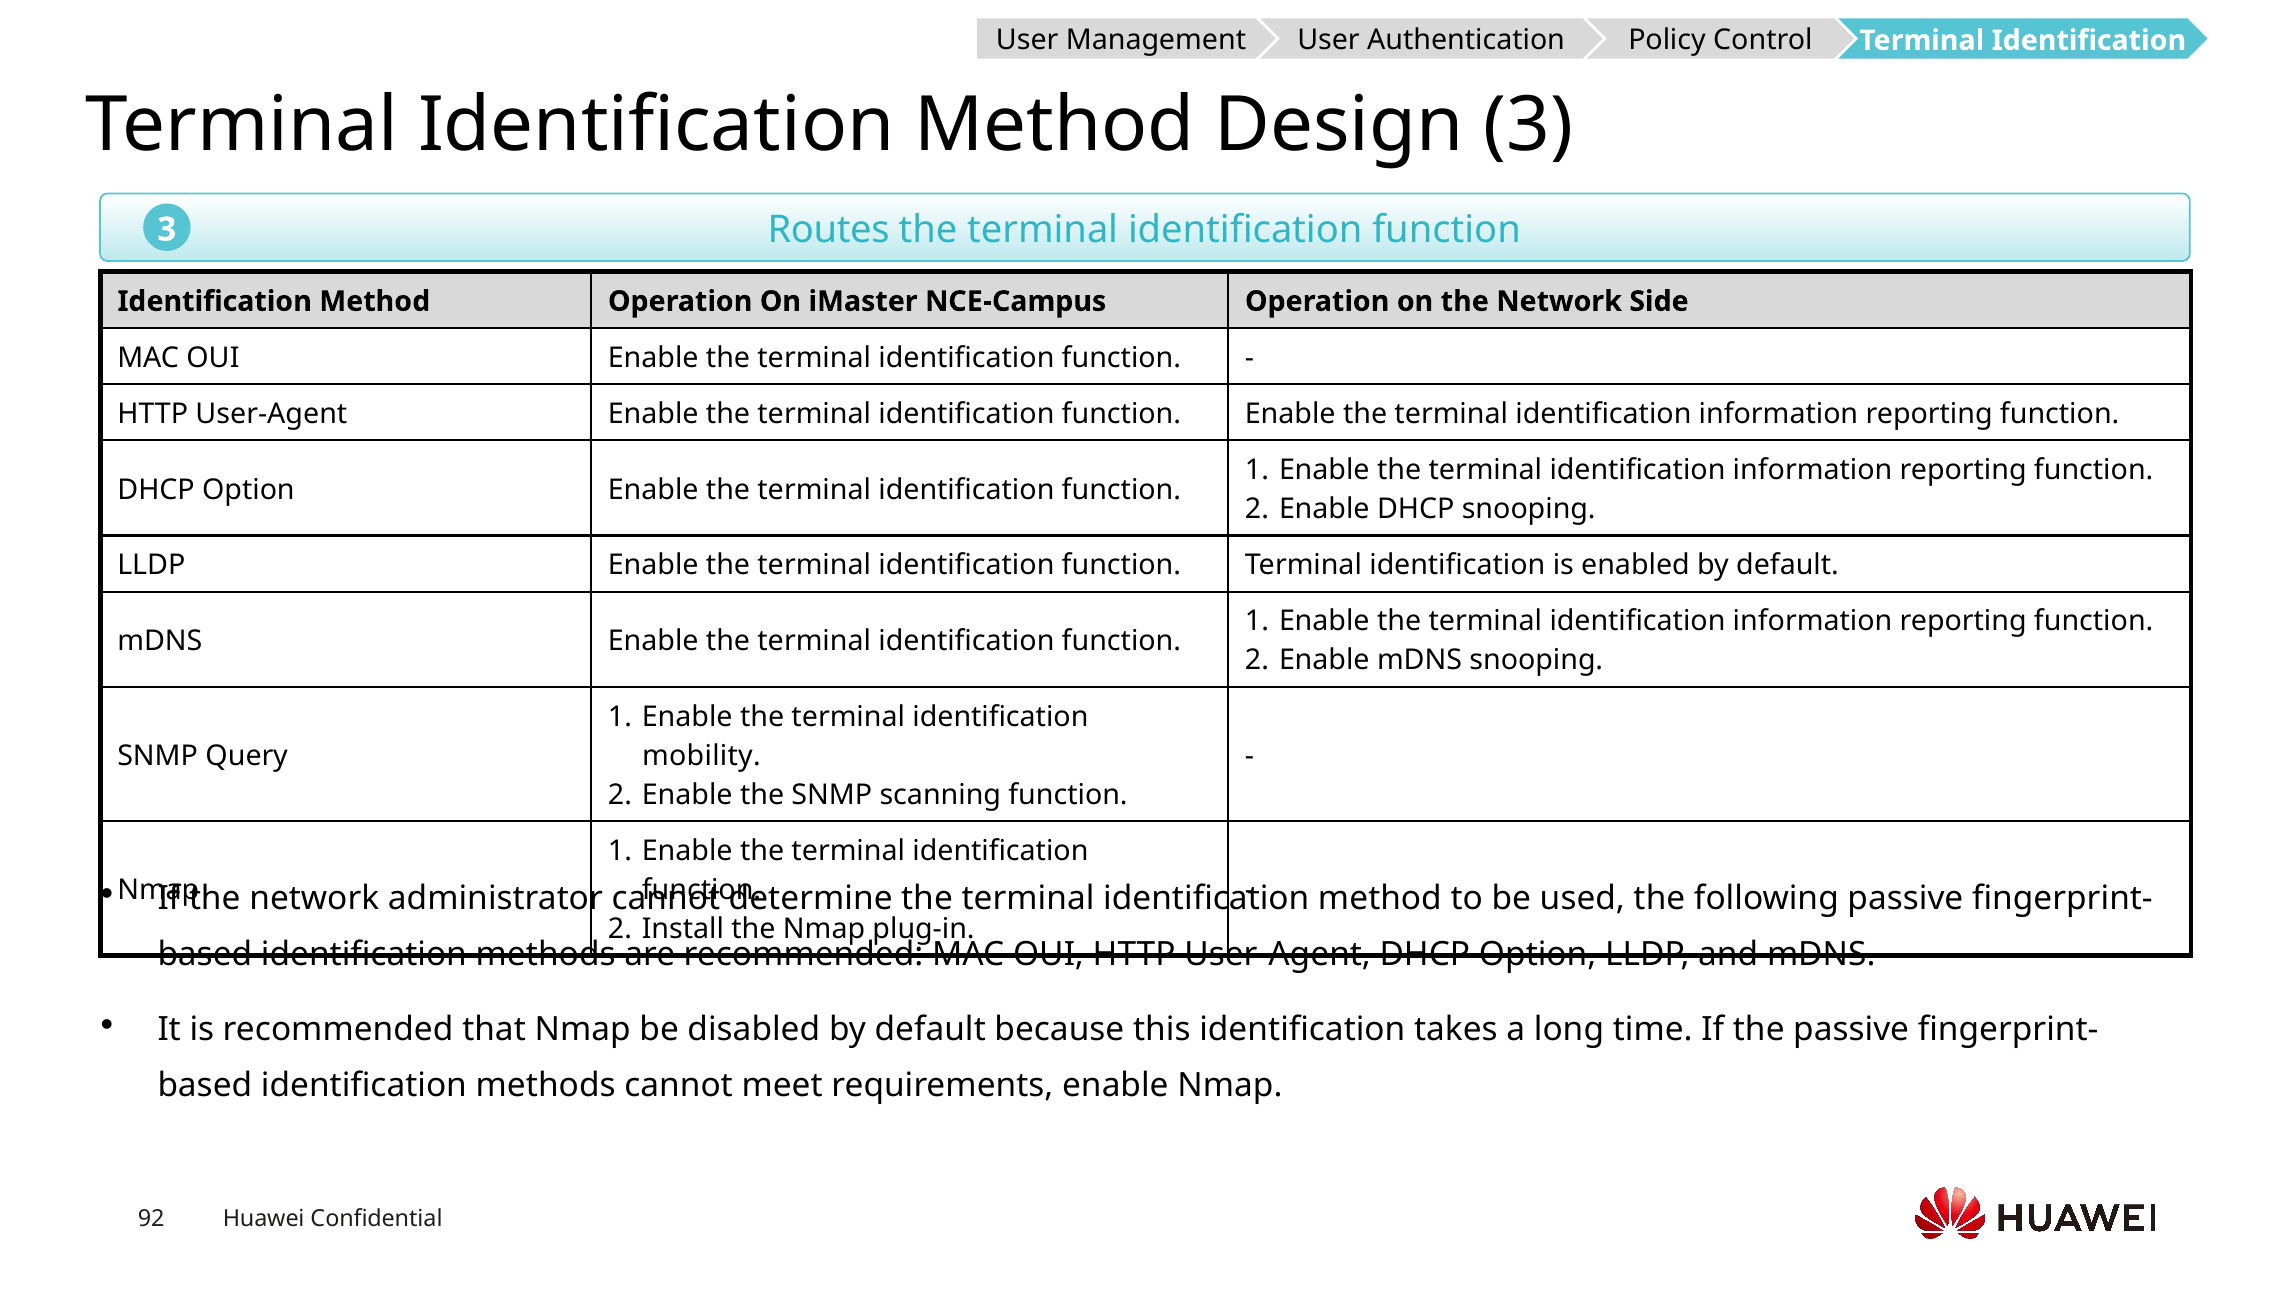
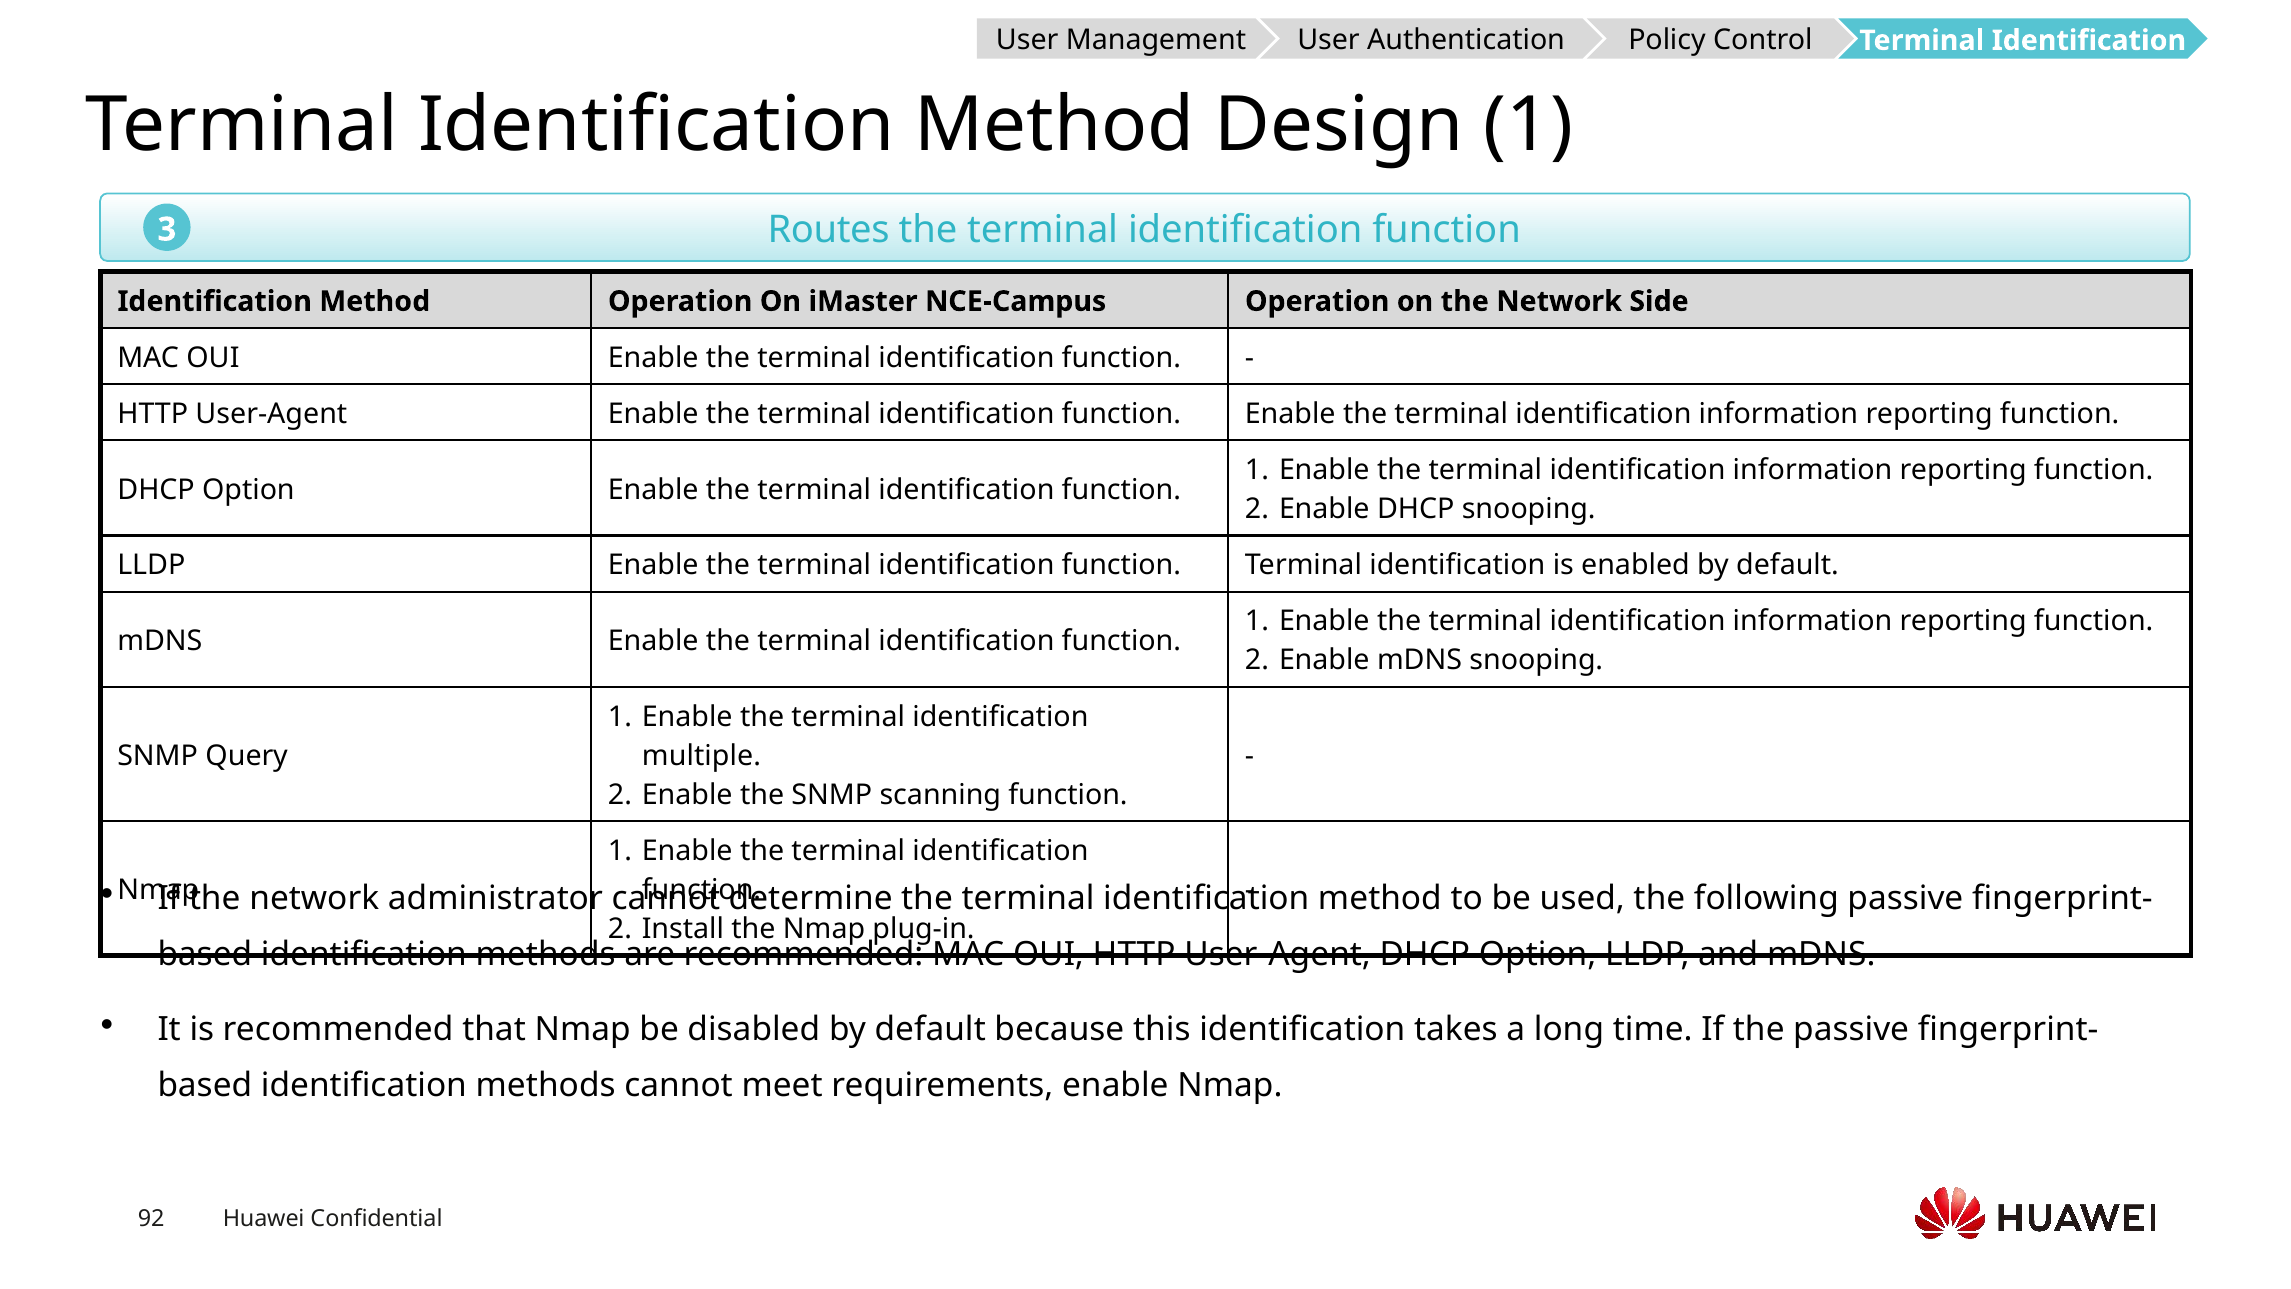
Design 3: 3 -> 1 (1528, 125)
mobility: mobility -> multiple (702, 756)
